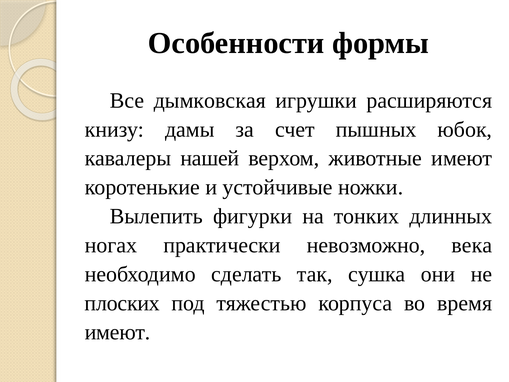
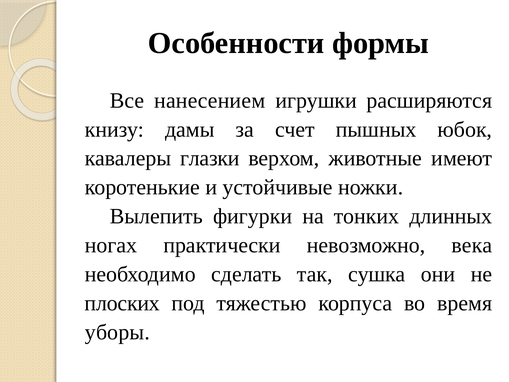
дымковская: дымковская -> нанесением (210, 100)
нашей: нашей -> глазки (210, 158)
имеют: имеют -> уборы (117, 332)
